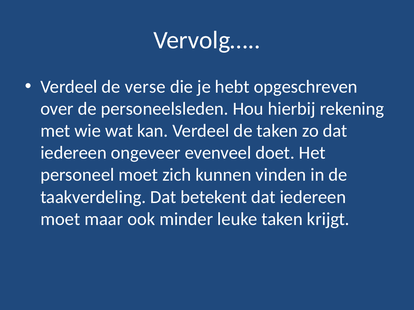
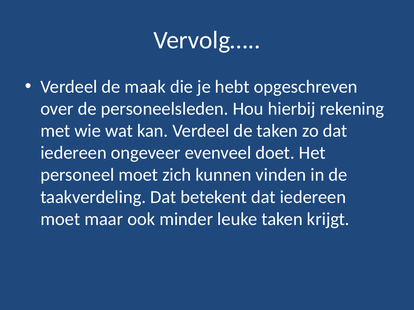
verse: verse -> maak (145, 87)
